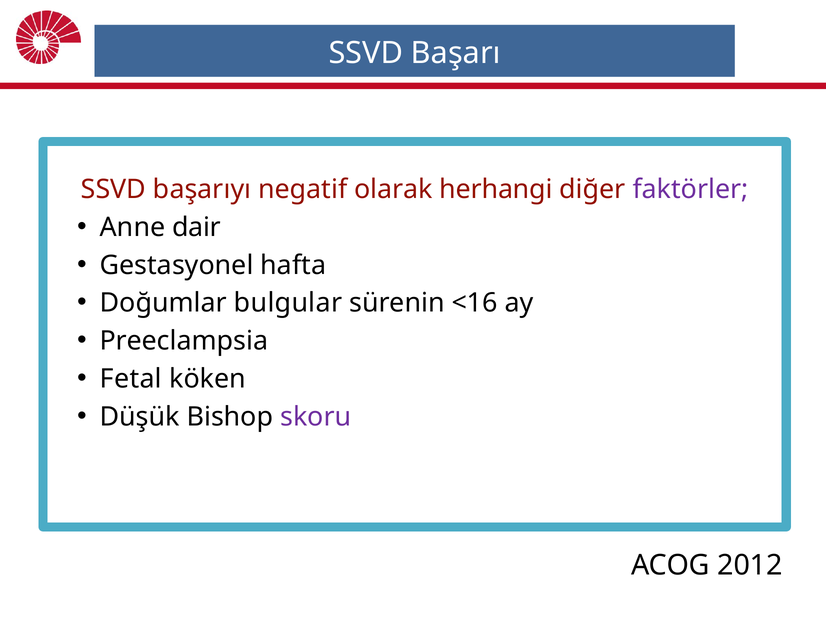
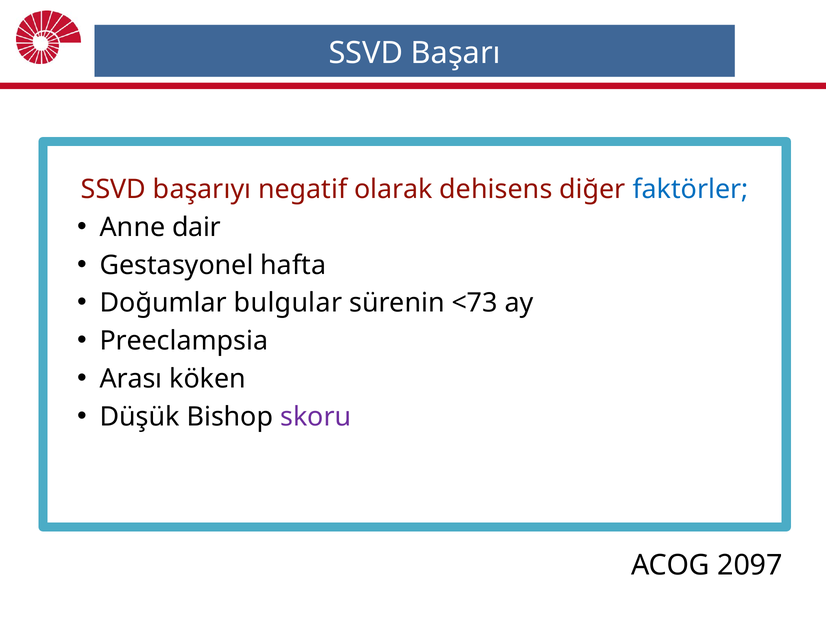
herhangi: herhangi -> dehisens (496, 189)
faktörler colour: purple -> blue (691, 189)
<16: <16 -> <73 (475, 303)
Fetal: Fetal -> Arası (131, 379)
2012: 2012 -> 2097 (750, 565)
